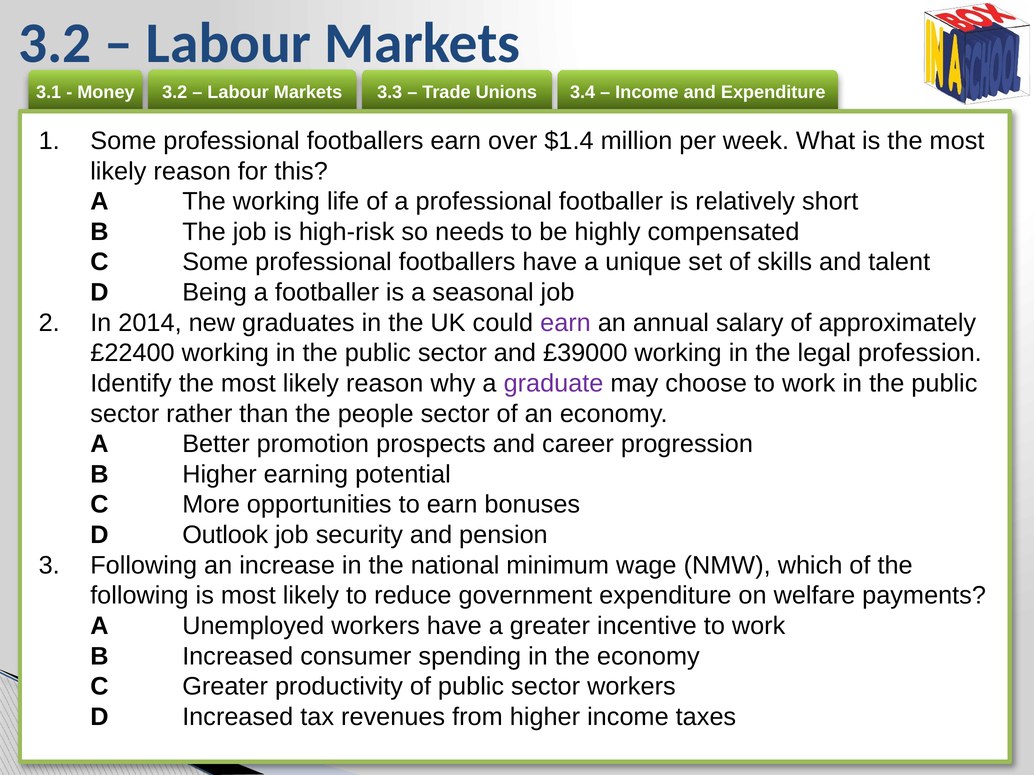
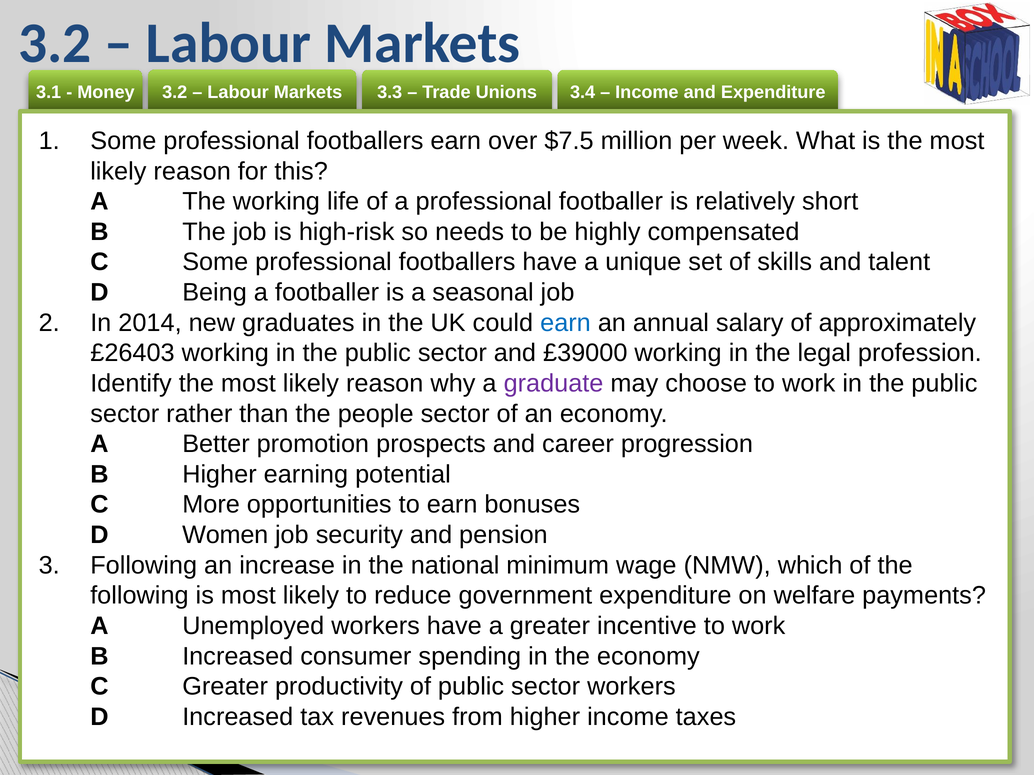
$1.4: $1.4 -> $7.5 (569, 141)
earn colour: purple -> blue (566, 323)
£22400: £22400 -> £26403 (132, 353)
Outlook: Outlook -> Women (225, 535)
